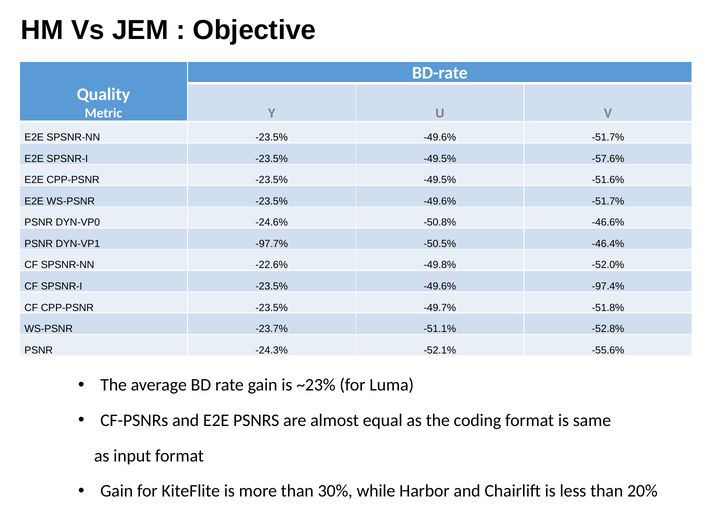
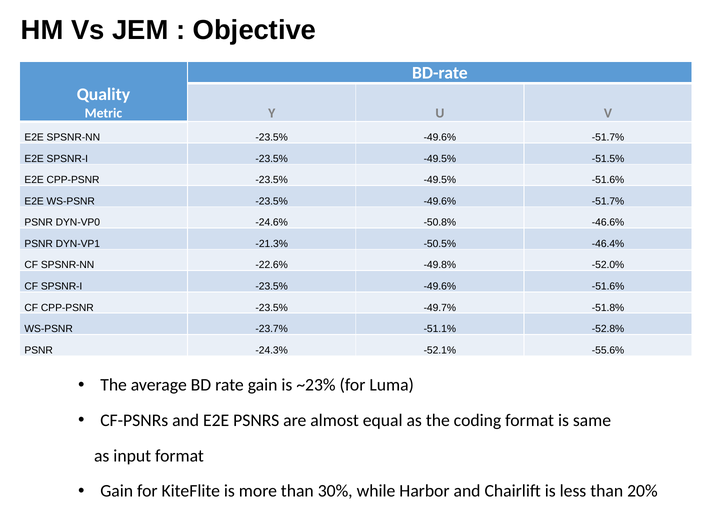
-57.6%: -57.6% -> -51.5% (608, 158)
-97.7%: -97.7% -> -21.3% (272, 244)
-49.6% -97.4%: -97.4% -> -51.6% (608, 286)
